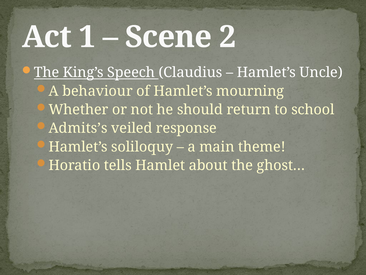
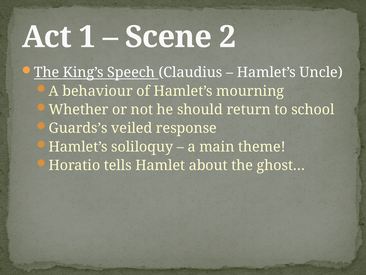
Admits’s: Admits’s -> Guards’s (78, 128)
